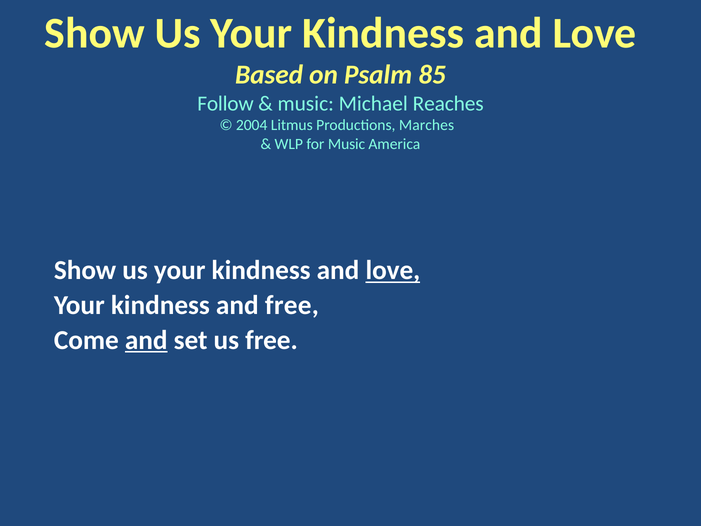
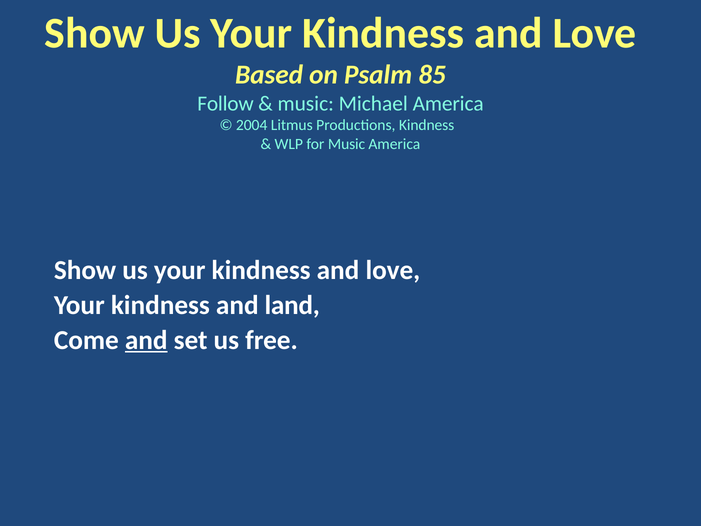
Michael Reaches: Reaches -> America (448, 103)
Productions Marches: Marches -> Kindness (427, 125)
love underline: present -> none (393, 270)
and free: free -> land (292, 305)
